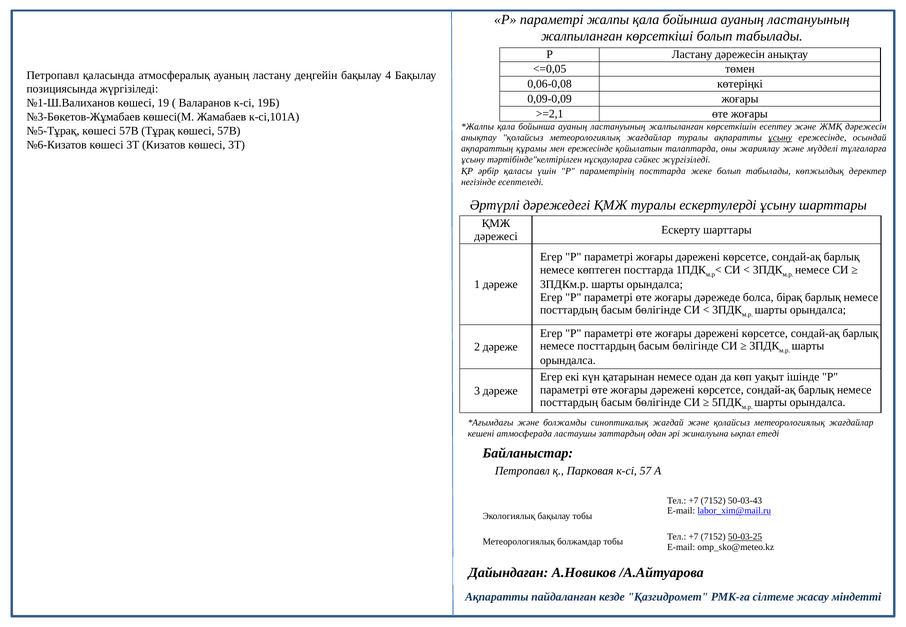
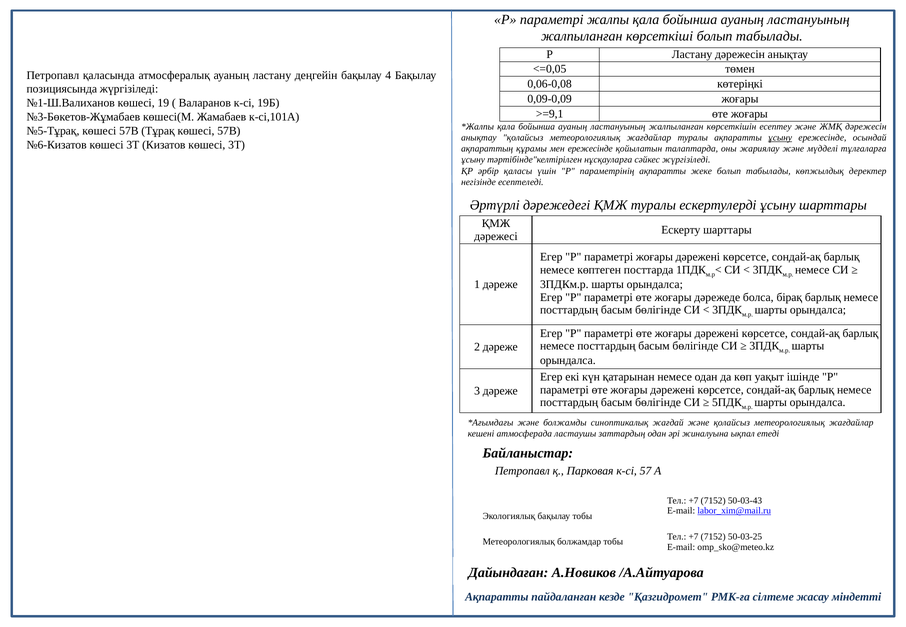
>=2,1: >=2,1 -> >=9,1 (550, 114)
параметрінің посттарда: посттарда -> ақпаратты (663, 171)
50-03-25 underline: present -> none (745, 537)
